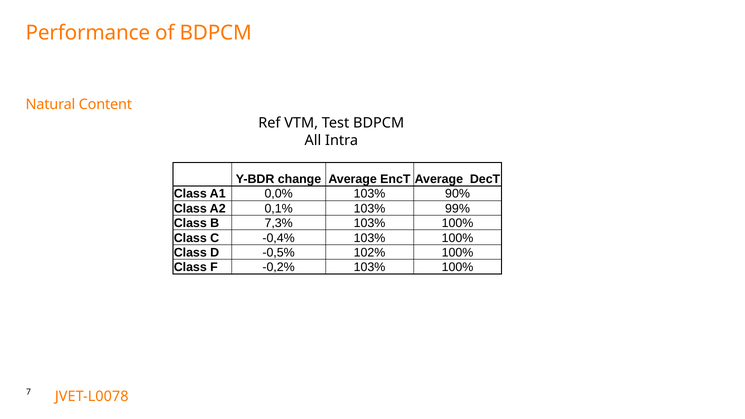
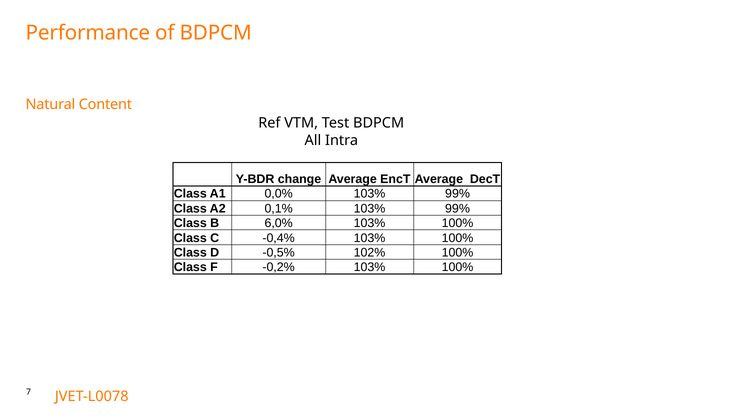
0,0% 103% 90%: 90% -> 99% (458, 194)
7,3%: 7,3% -> 6,0% (279, 223)
